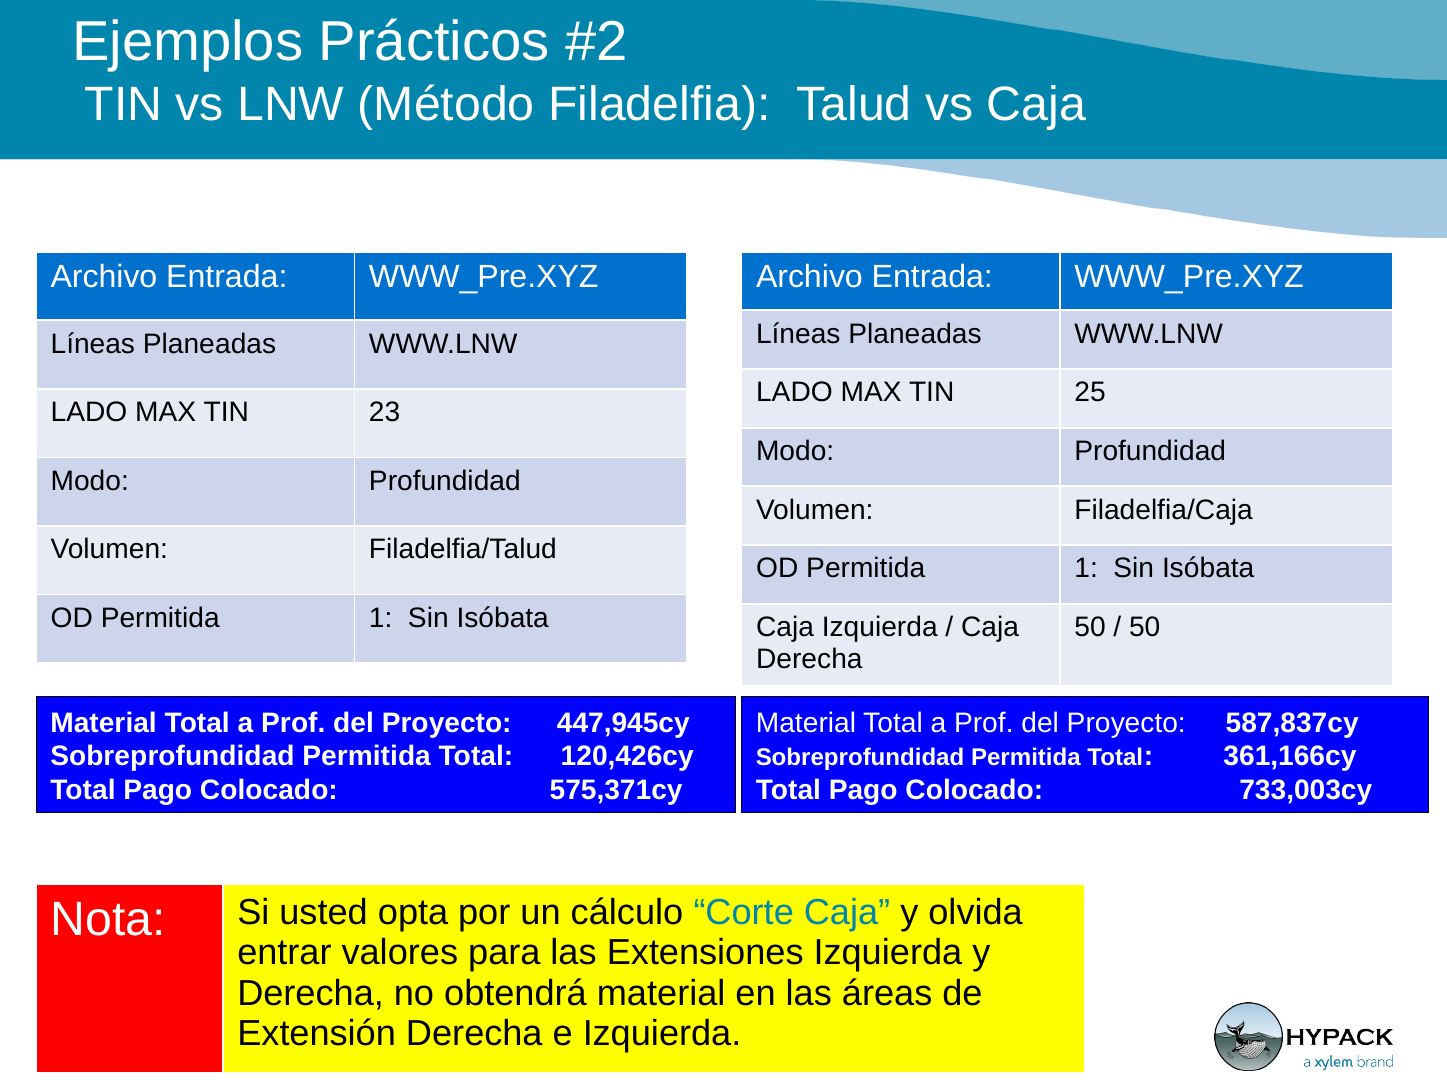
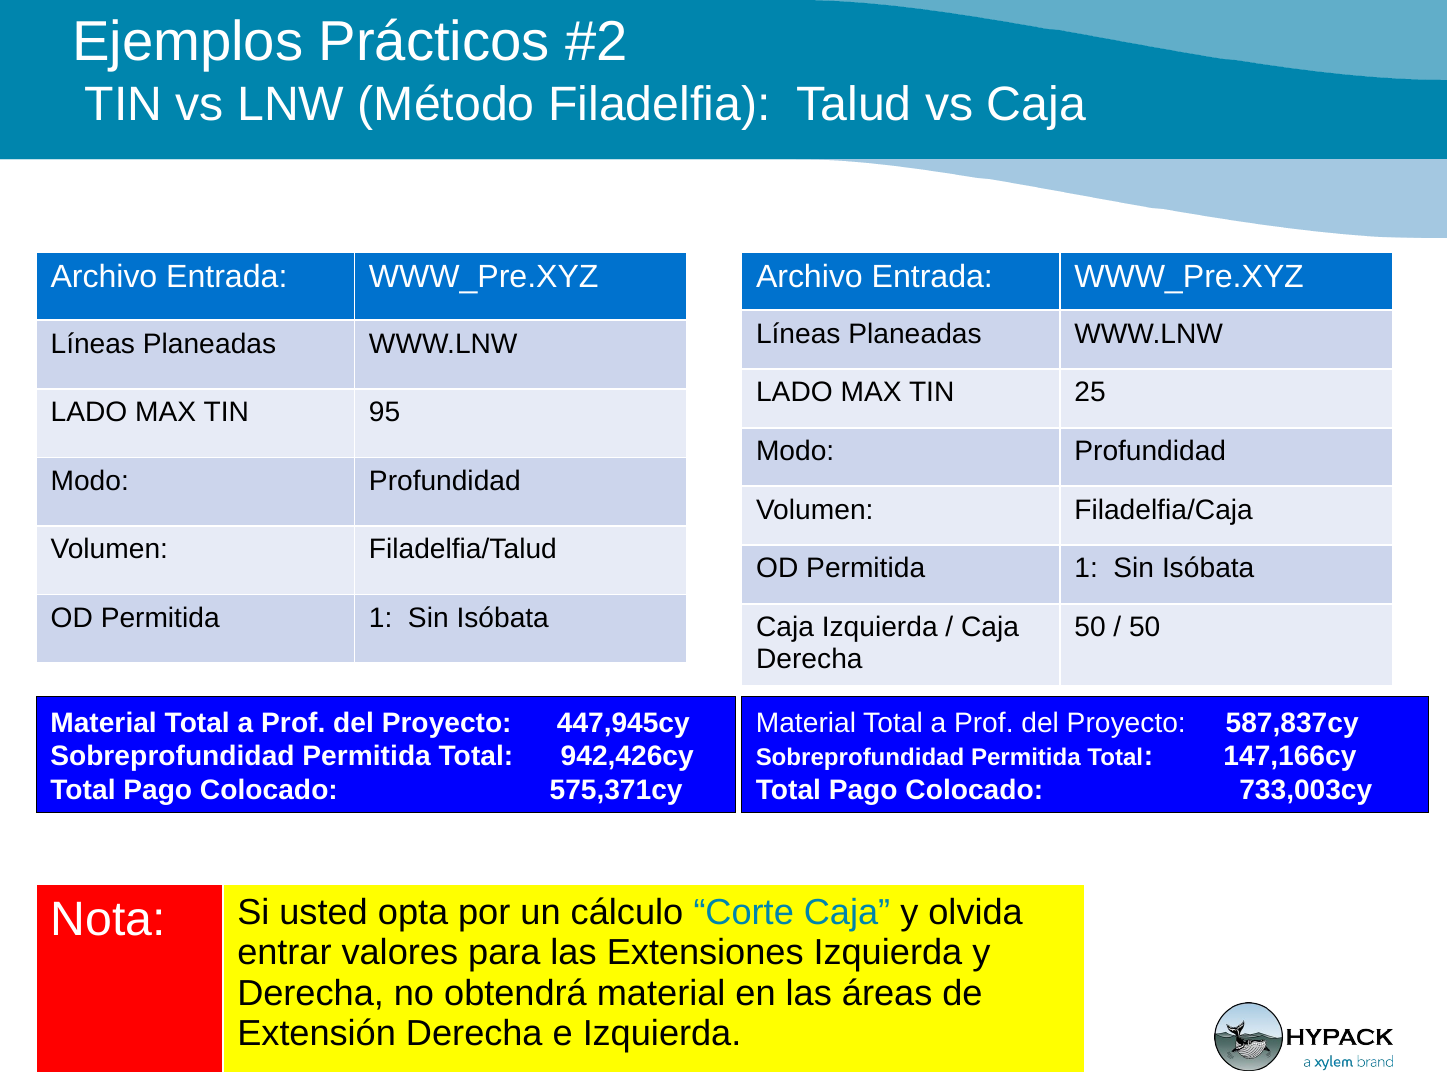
23: 23 -> 95 (385, 412)
120,426cy: 120,426cy -> 942,426cy (627, 757)
361,166cy: 361,166cy -> 147,166cy (1290, 757)
